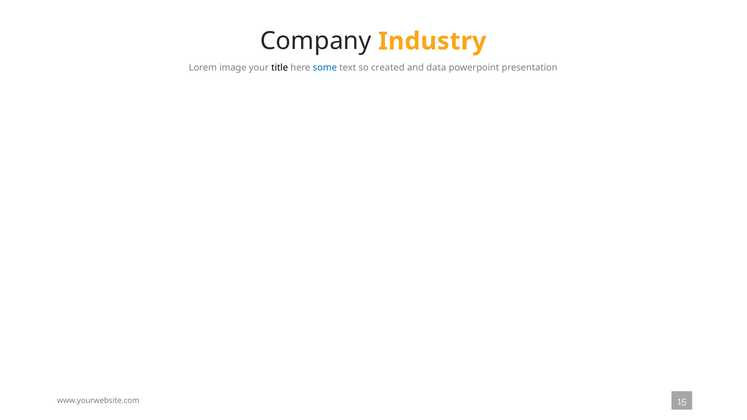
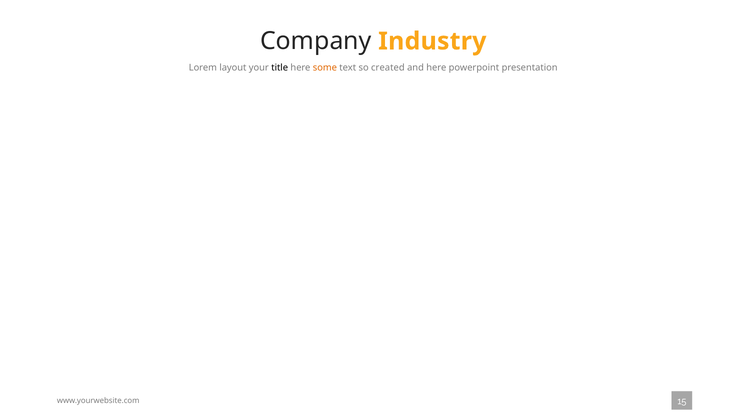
image: image -> layout (233, 68)
some colour: blue -> orange (325, 68)
and data: data -> here (436, 68)
